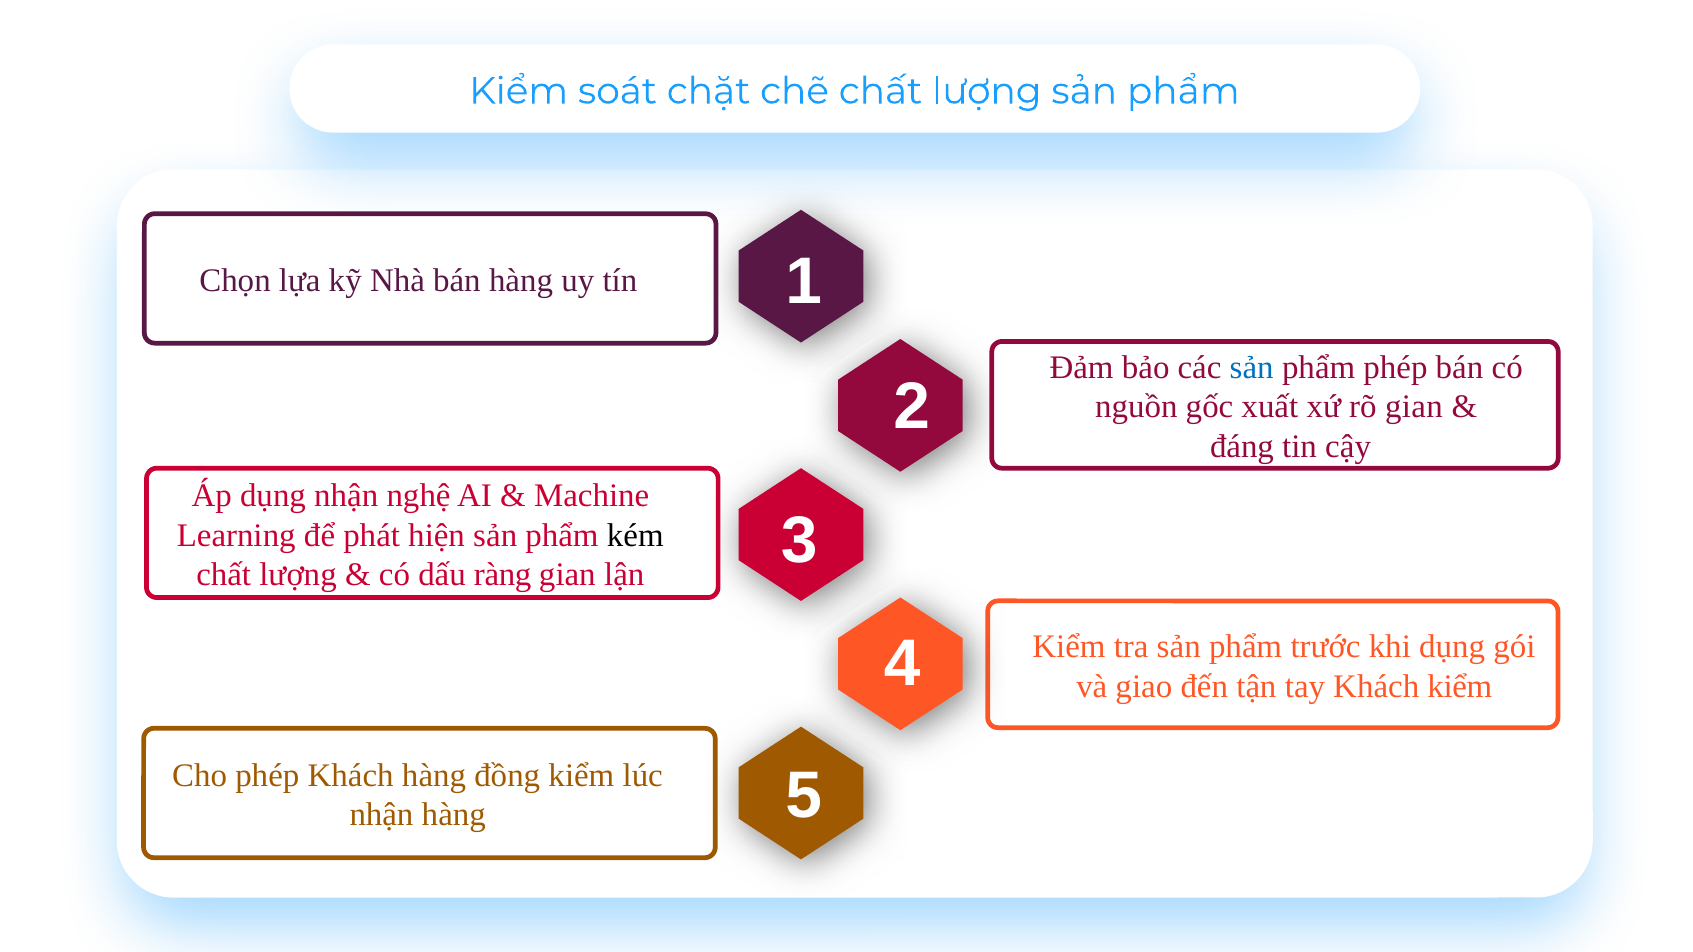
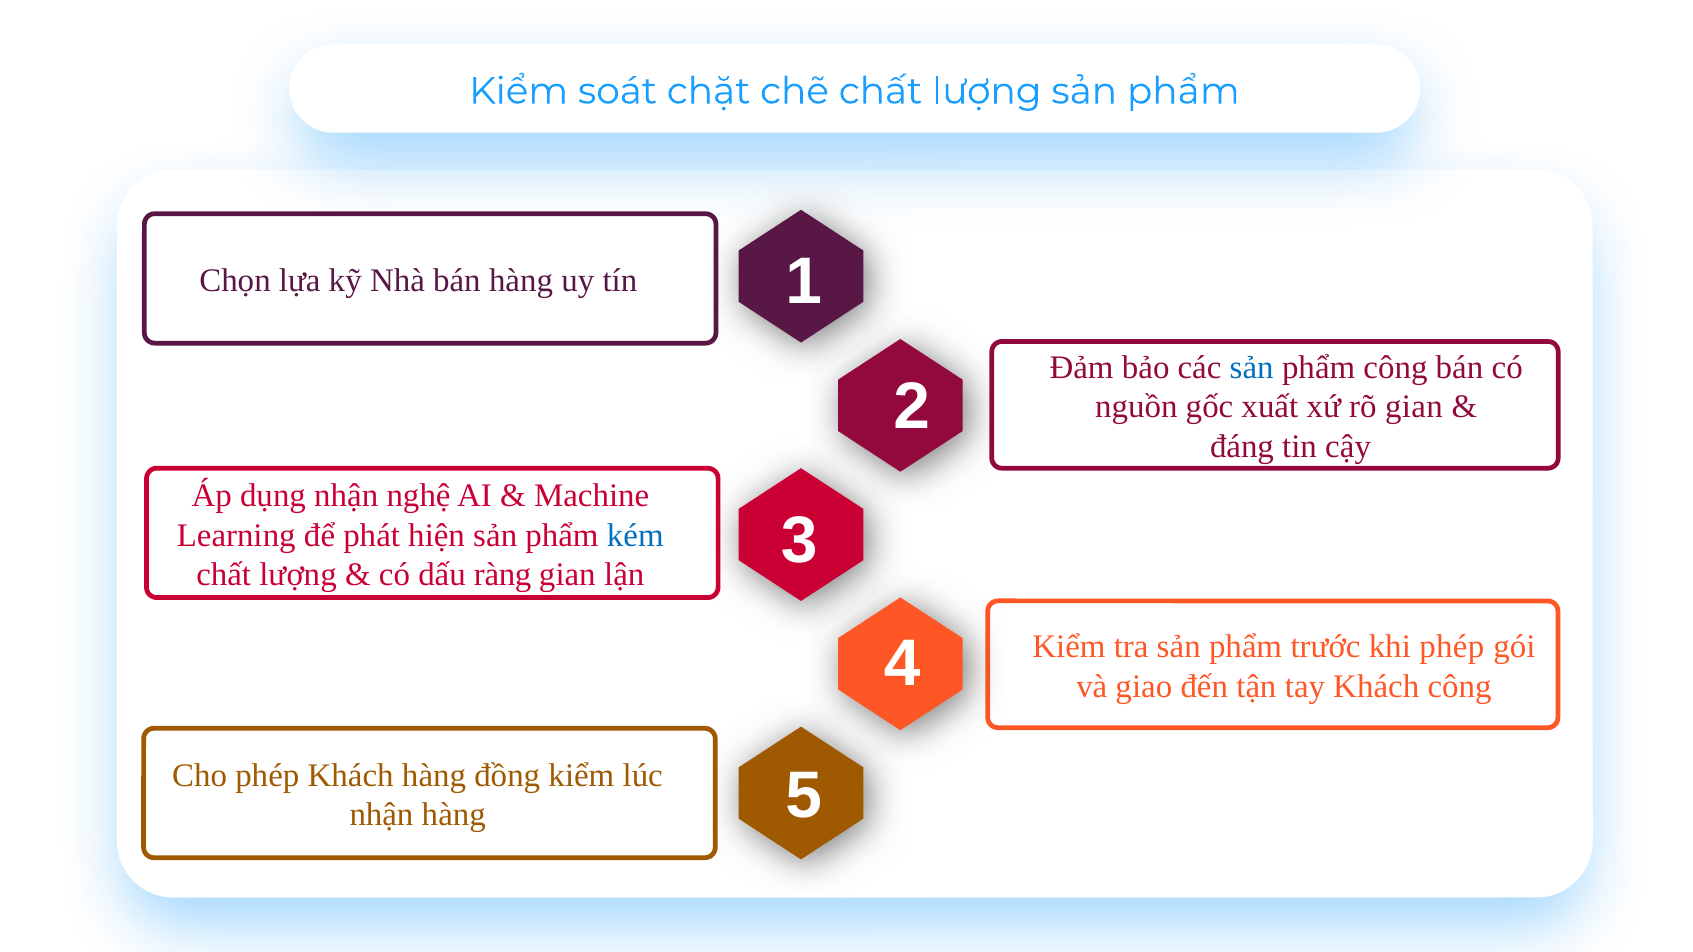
phẩm phép: phép -> công (1395, 368)
kém colour: black -> blue (635, 535)
khi dụng: dụng -> phép (1452, 647)
Khách kiểm: kiểm -> công (1460, 687)
